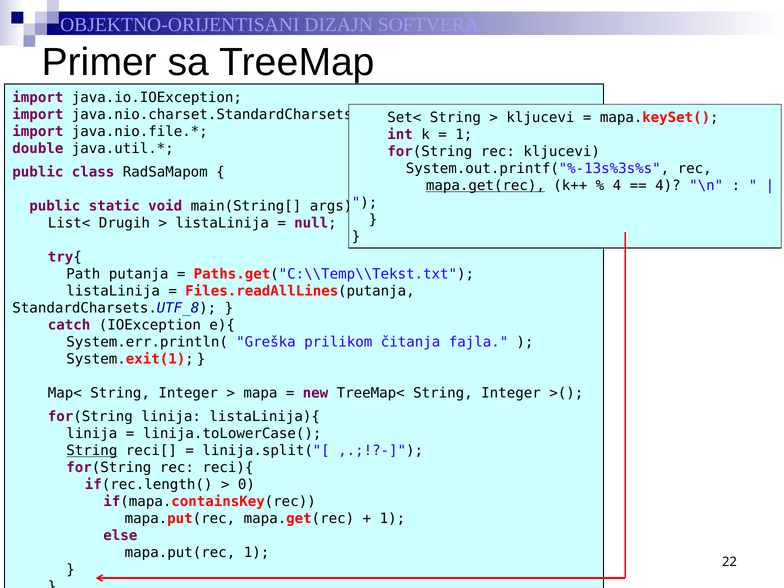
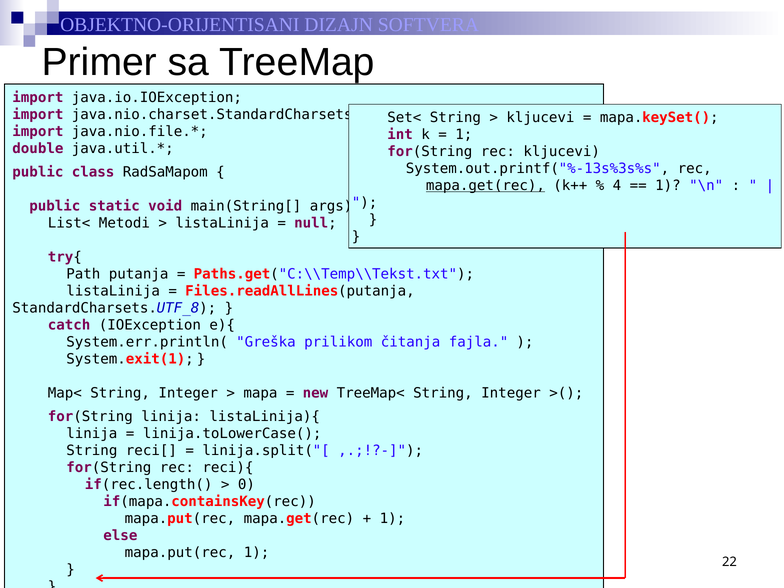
4: 4 -> 1 (668, 186)
Drugih: Drugih -> Metodi (124, 223)
String underline: present -> none (92, 451)
